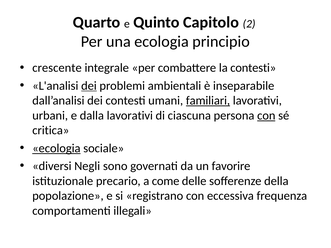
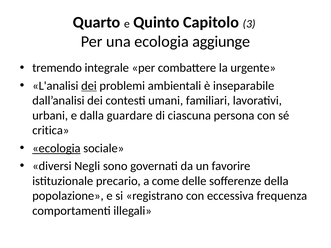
2: 2 -> 3 (249, 24)
principio: principio -> aggiunge (221, 42)
crescente: crescente -> tremendo (57, 68)
la contesti: contesti -> urgente (253, 68)
familiari underline: present -> none (208, 101)
dalla lavorativi: lavorativi -> guardare (130, 116)
con underline: present -> none (266, 116)
